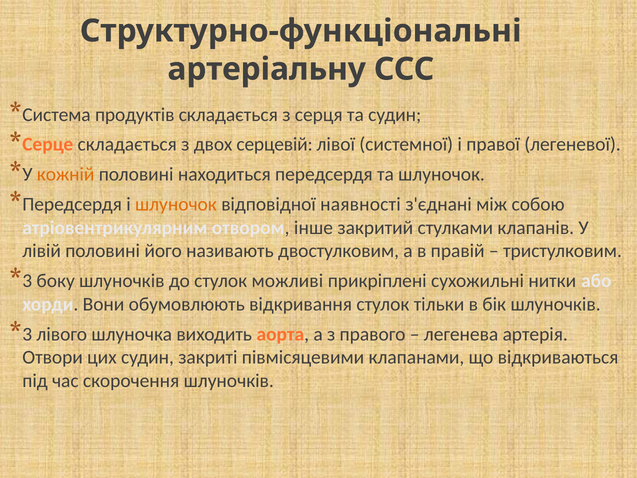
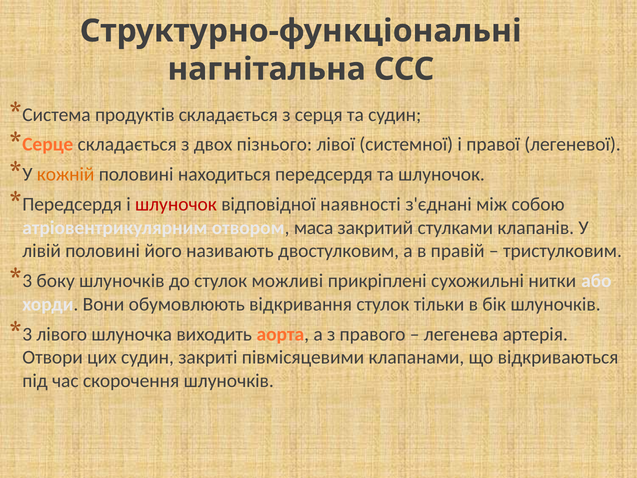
артеріальну: артеріальну -> нагнітальна (267, 69)
серцевій: серцевій -> пізнього (274, 144)
шлуночок colour: orange -> red (176, 204)
інше: інше -> маса (314, 228)
